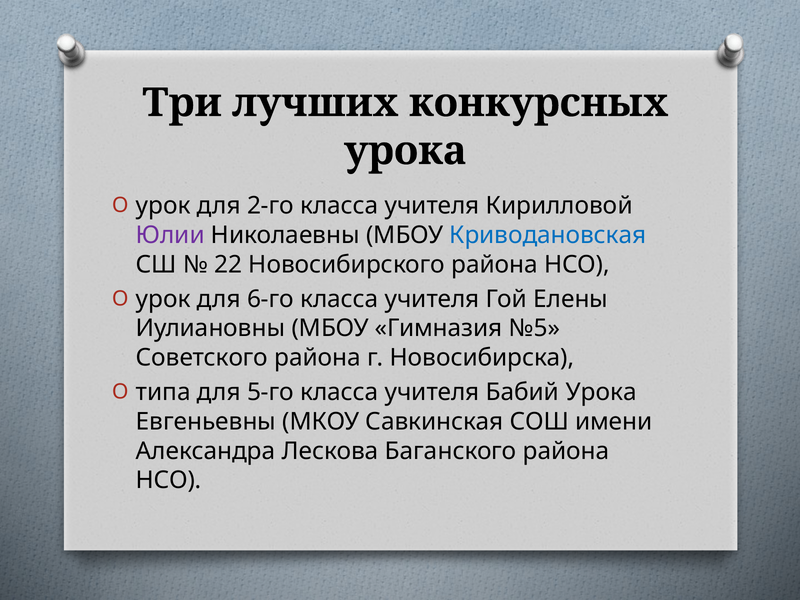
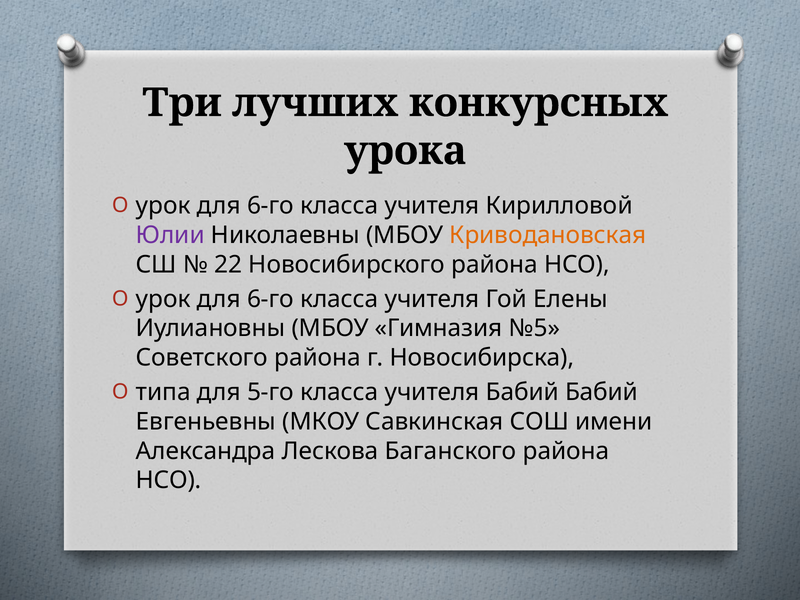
2-го: 2-го -> 6-го (271, 206)
Криводановская colour: blue -> orange (548, 235)
Бабий Урока: Урока -> Бабий (601, 392)
